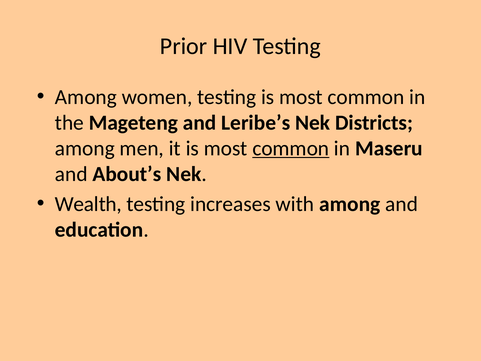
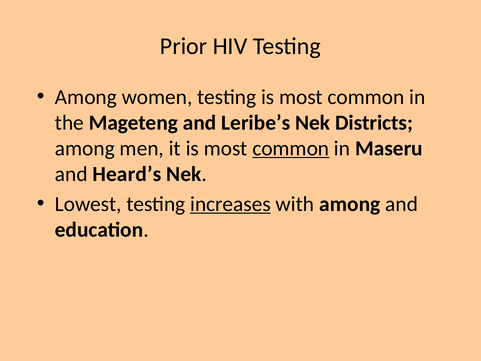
About’s: About’s -> Heard’s (127, 174)
Wealth: Wealth -> Lowest (88, 204)
increases underline: none -> present (230, 204)
